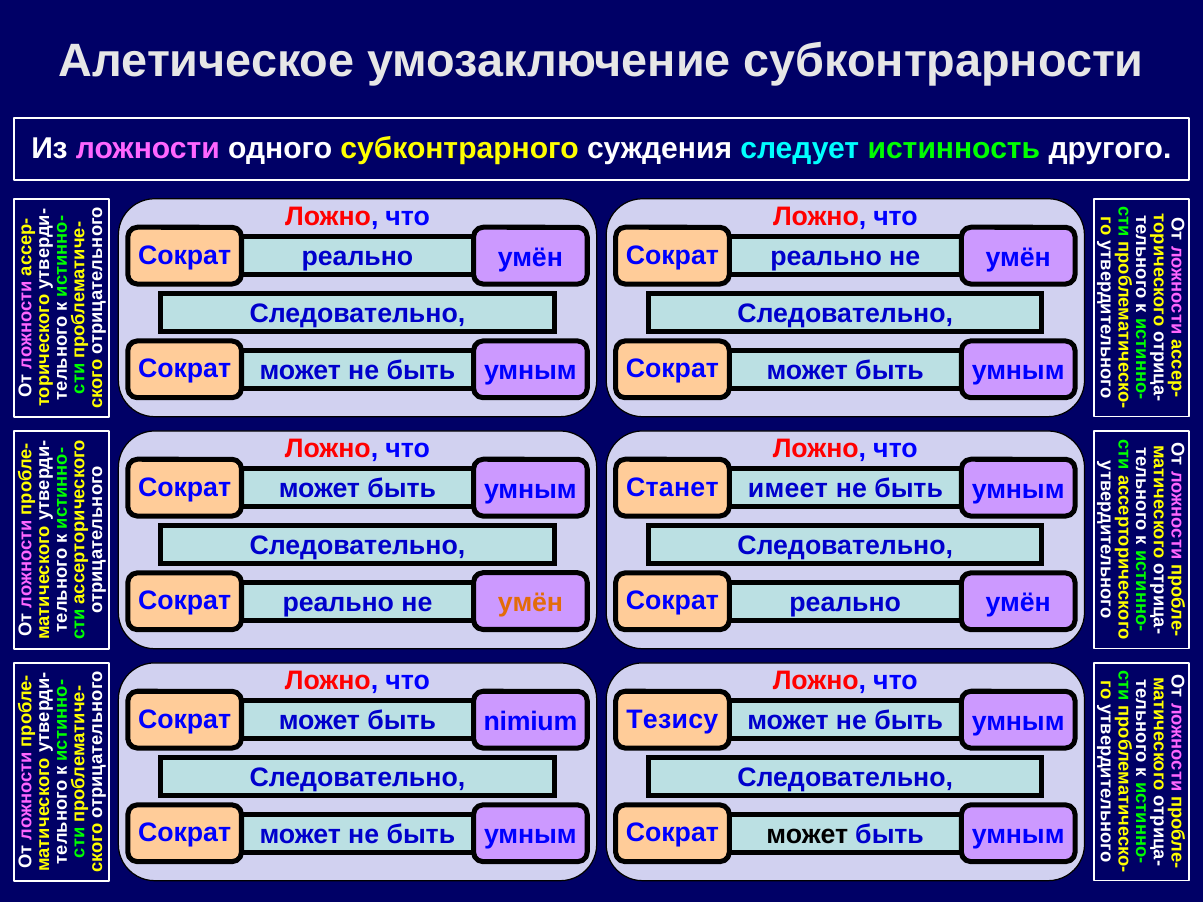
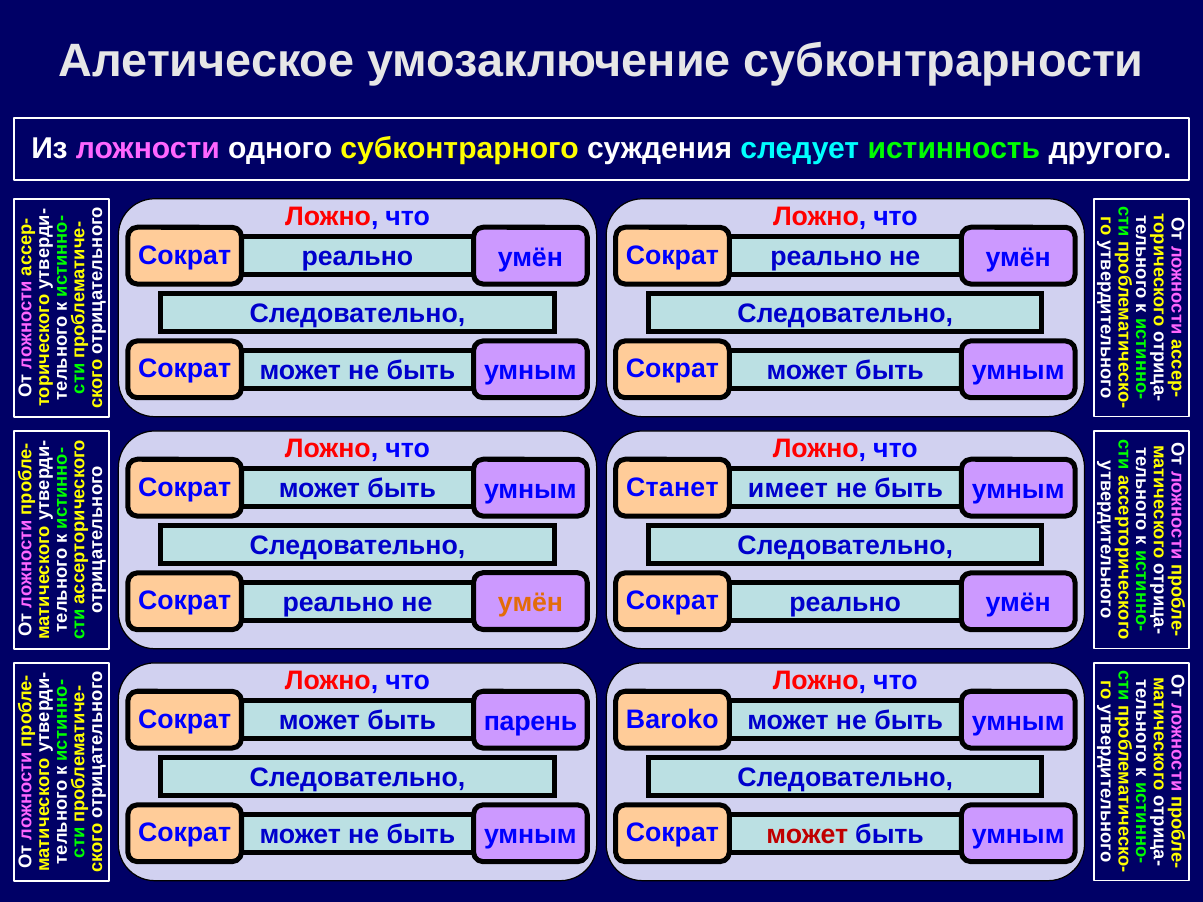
nimium: nimium -> парень (530, 722)
Тезису: Тезису -> Baroko (672, 720)
может colour: black -> red (807, 835)
